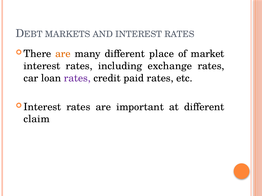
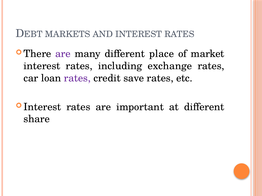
are colour: orange -> purple (63, 54)
paid: paid -> save (134, 78)
claim: claim -> share (37, 119)
